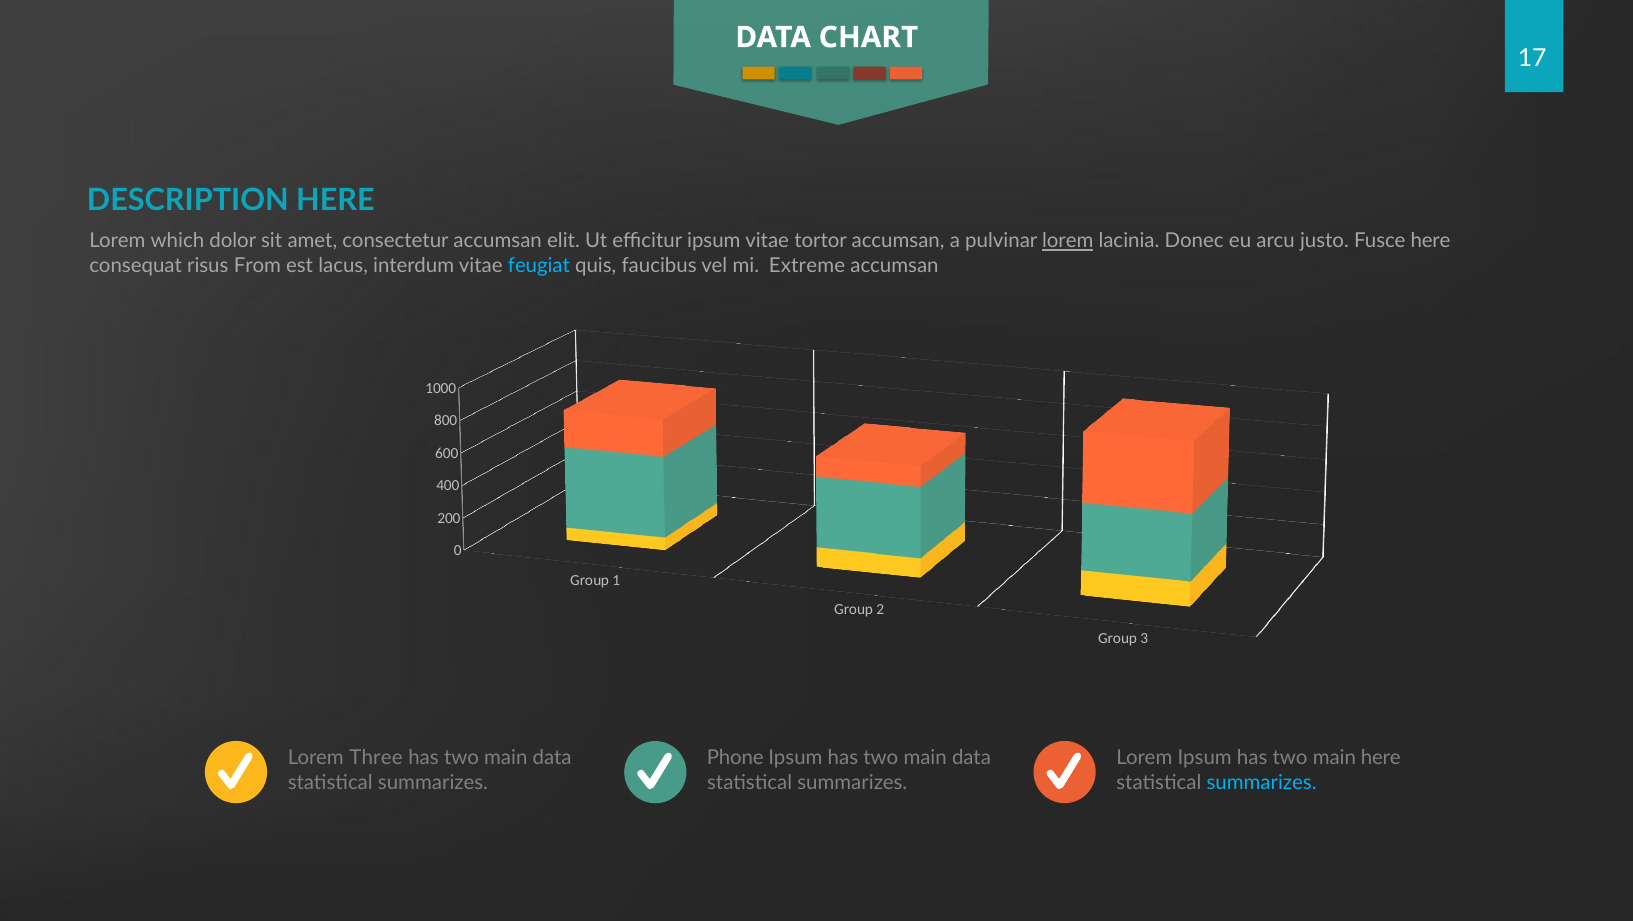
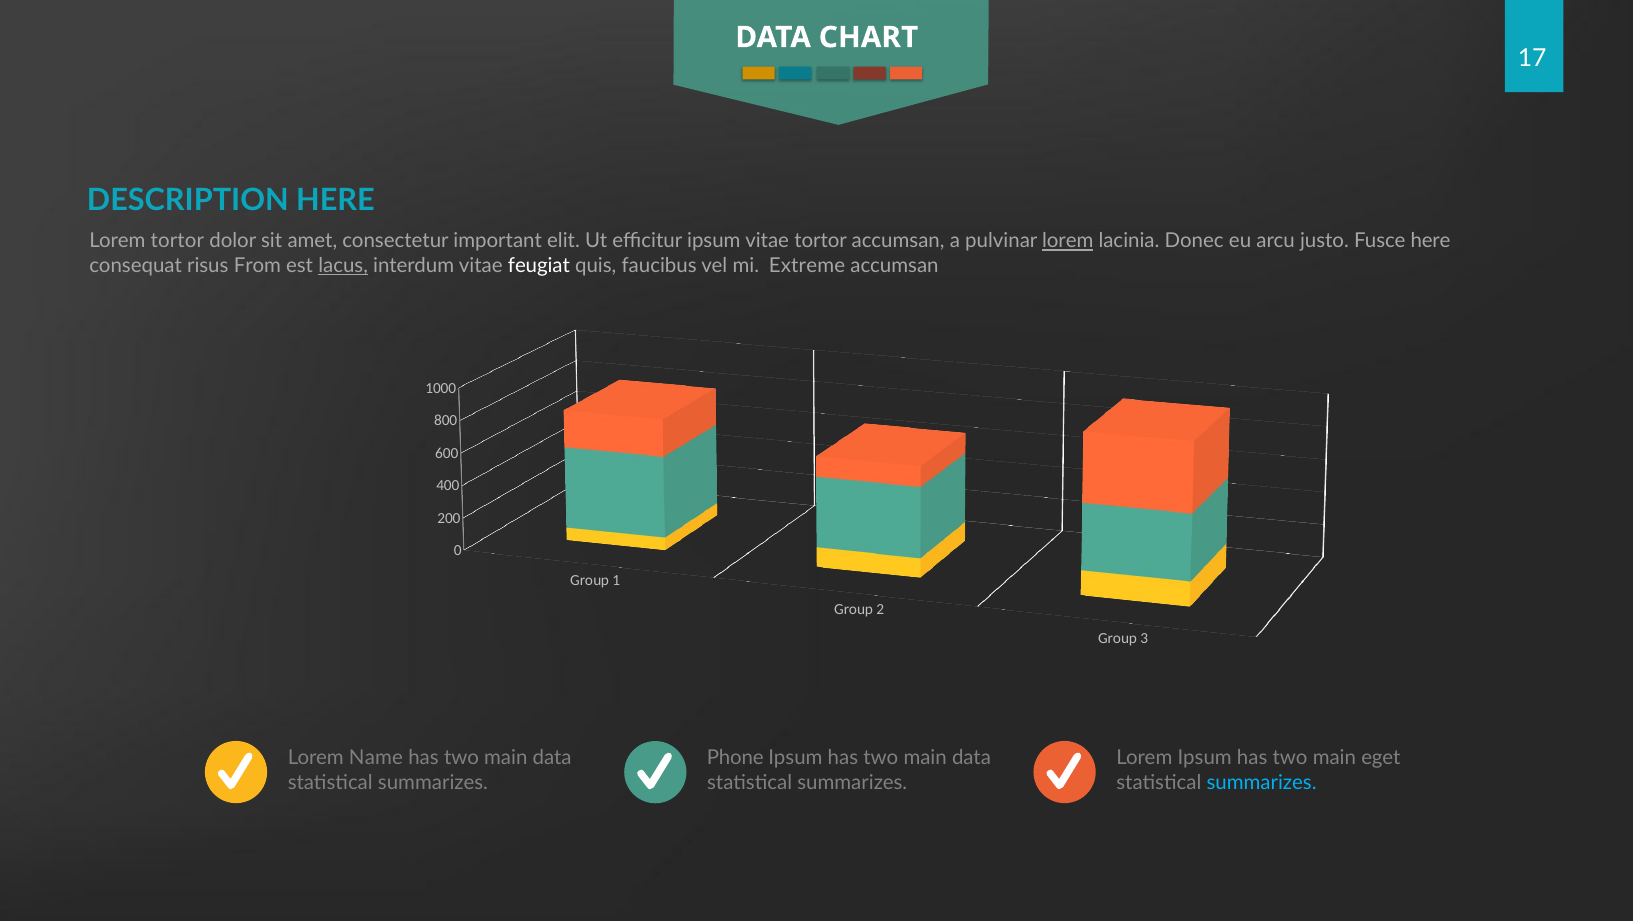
Lorem which: which -> tortor (177, 241)
consectetur accumsan: accumsan -> important (498, 241)
lacus underline: none -> present (343, 266)
feugiat colour: light blue -> white (539, 266)
Three: Three -> Name (376, 758)
main here: here -> eget (1381, 758)
